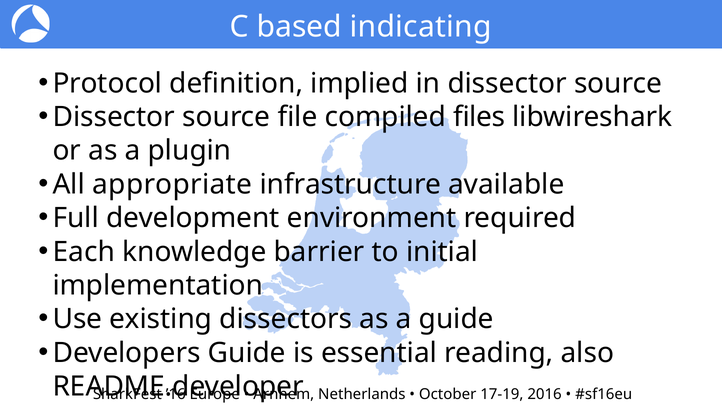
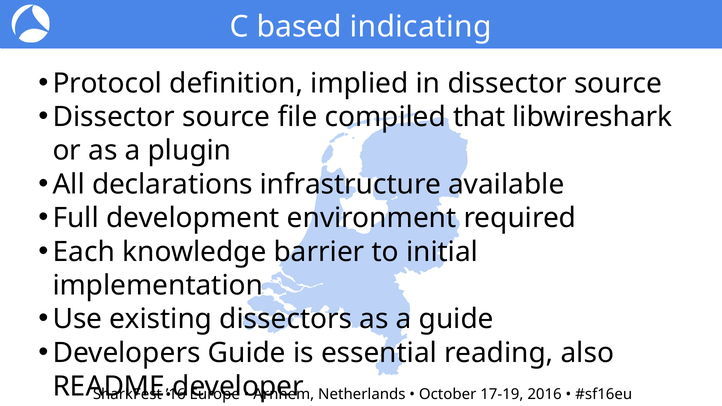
files: files -> that (479, 117)
appropriate: appropriate -> declarations (172, 184)
